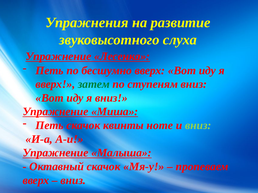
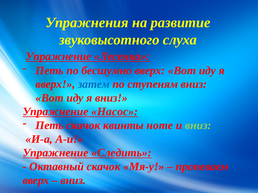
затем colour: green -> blue (94, 84)
Миша: Миша -> Насос (115, 112)
Малыша: Малыша -> Следить (121, 153)
